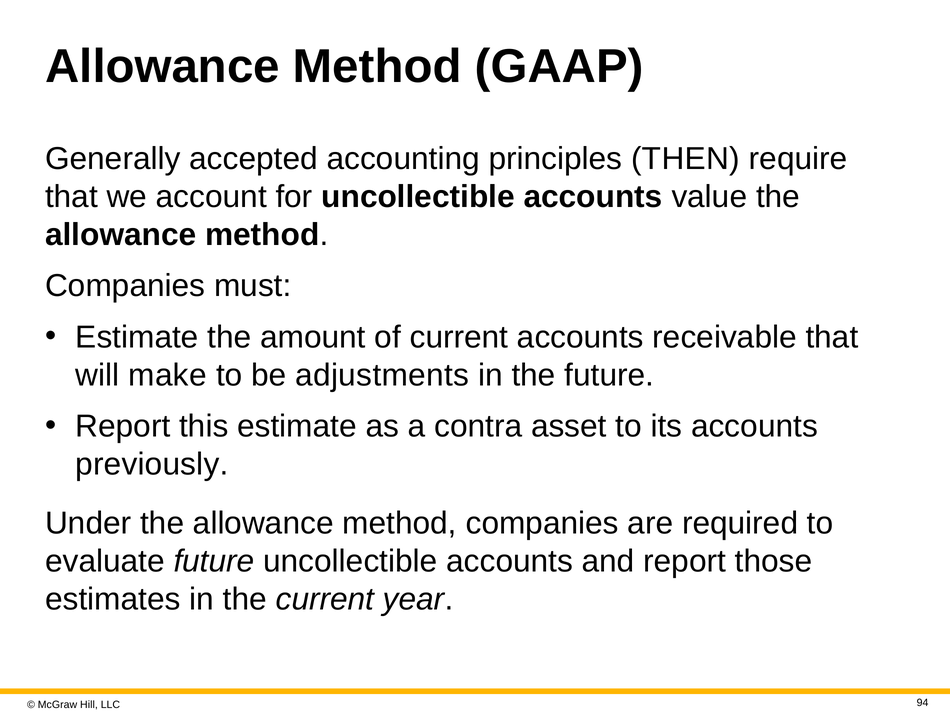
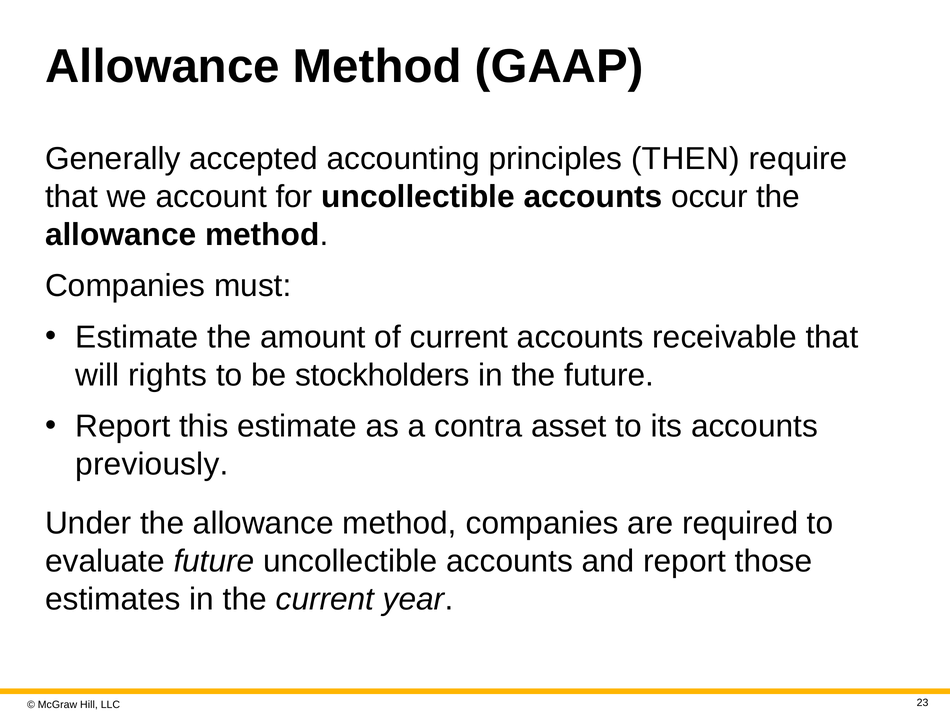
value: value -> occur (710, 197)
make: make -> rights (168, 375)
adjustments: adjustments -> stockholders (383, 375)
94: 94 -> 23 (923, 702)
